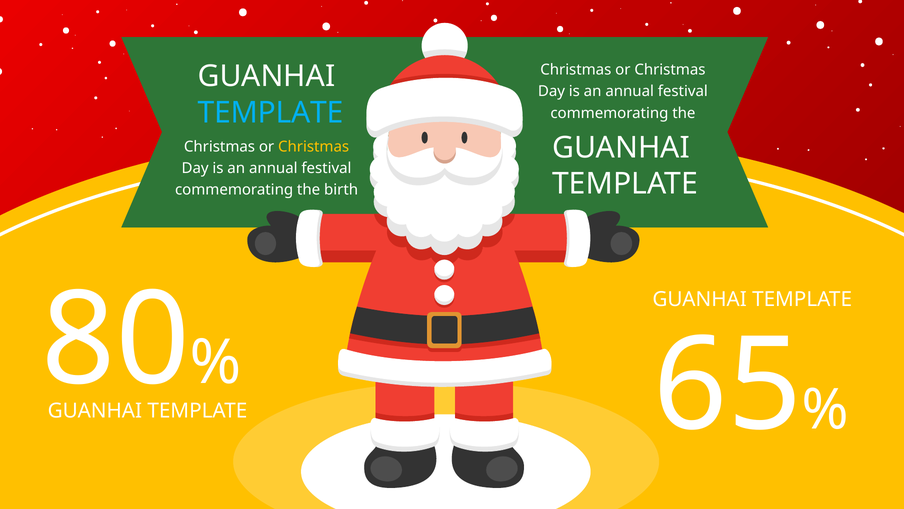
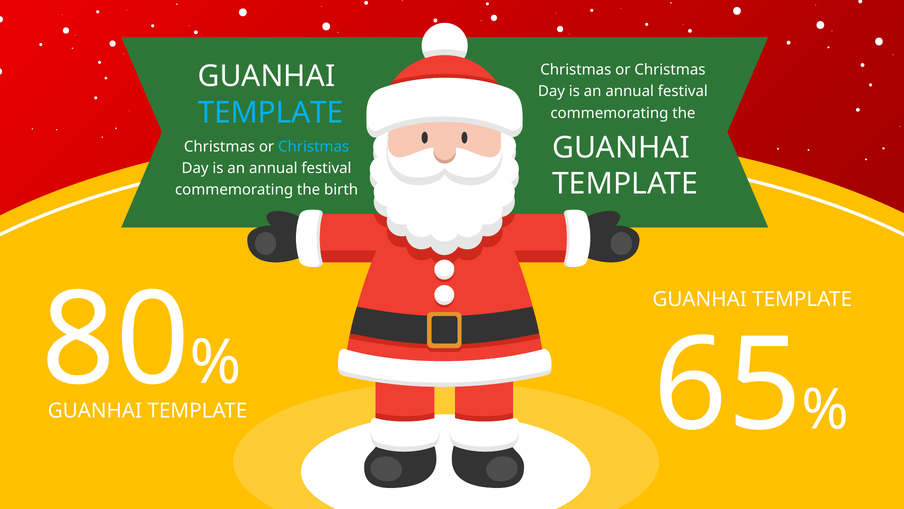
Christmas colour: yellow -> light blue (314, 146)
